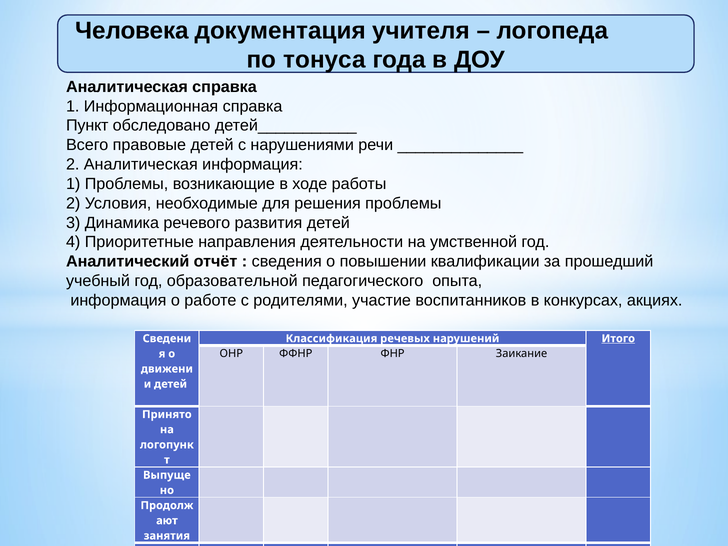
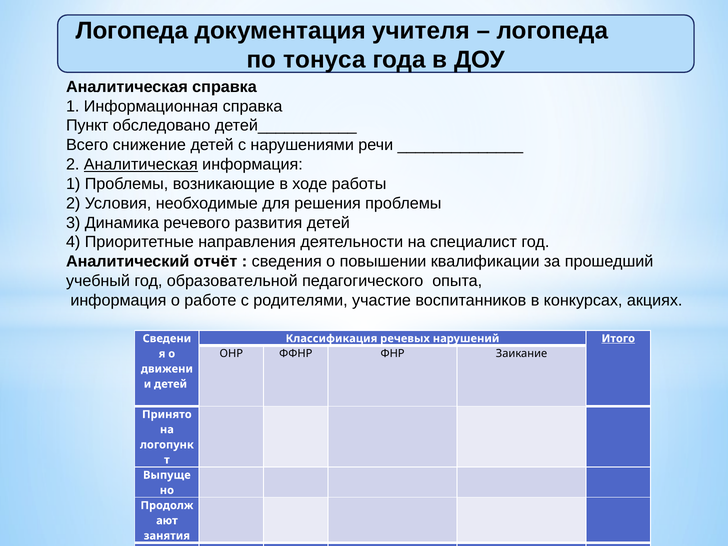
Человека: Человека -> Логопеда (132, 31)
правовые: правовые -> снижение (149, 145)
Аналитическая underline: none -> present (141, 164)
умственной: умственной -> специалист (474, 242)
